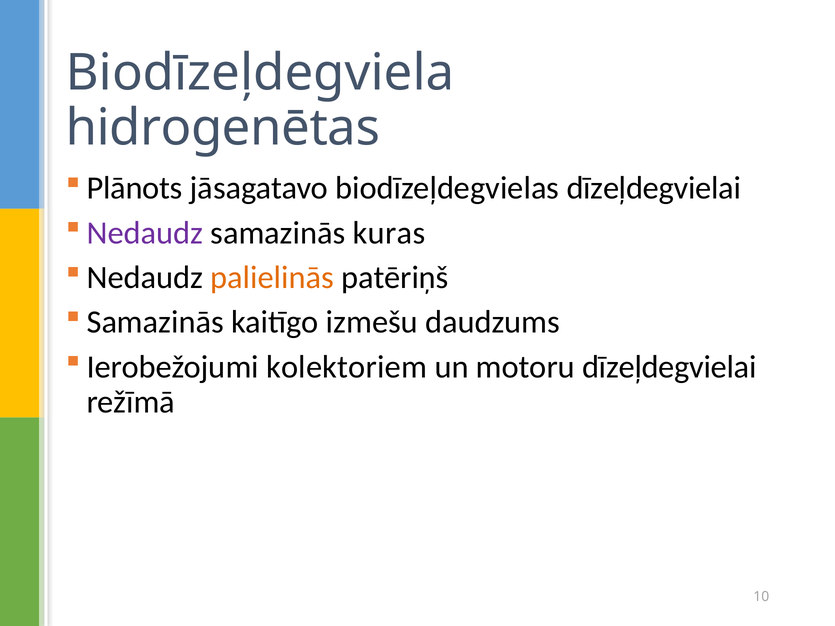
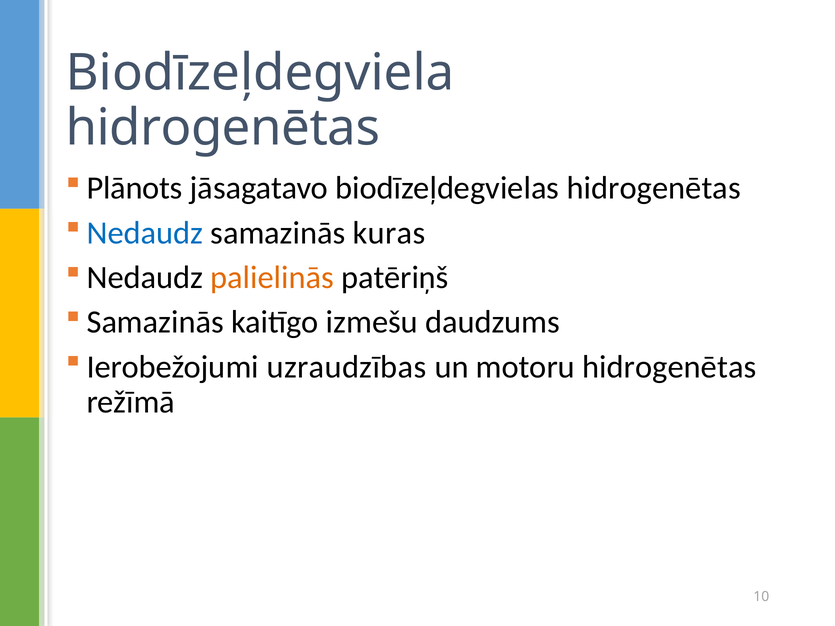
biodīzeļdegvielas dīzeļdegvielai: dīzeļdegvielai -> hidrogenētas (654, 188)
Nedaudz colour: purple -> blue (145, 233)
kolektoriem: kolektoriem -> uzraudzības (347, 367)
motoru dīzeļdegvielai: dīzeļdegvielai -> hidrogenētas (669, 367)
